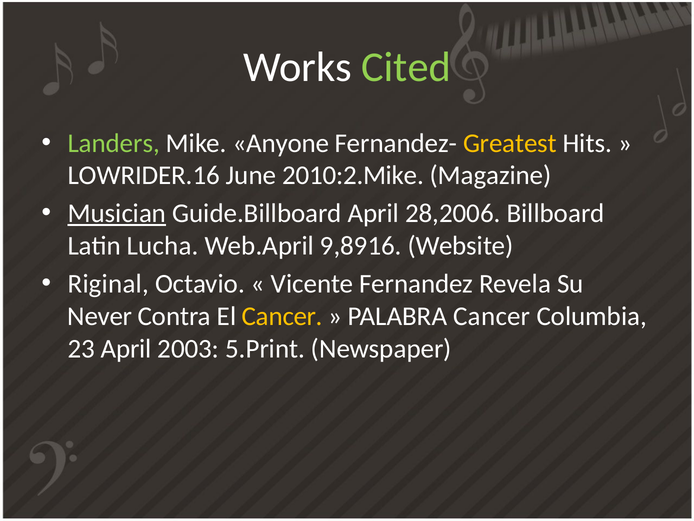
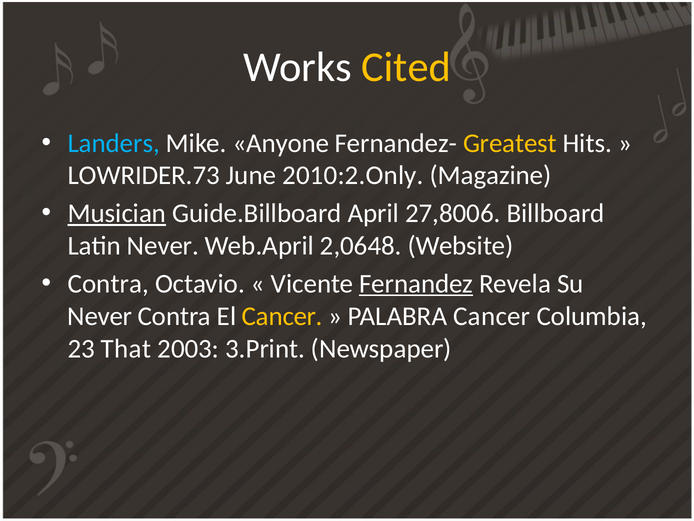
Cited colour: light green -> yellow (406, 67)
Landers colour: light green -> light blue (114, 143)
LOWRIDER.16: LOWRIDER.16 -> LOWRIDER.73 (144, 175)
2010:2.Mike: 2010:2.Mike -> 2010:2.Only (353, 175)
28,2006: 28,2006 -> 27,8006 (453, 213)
Latin Lucha: Lucha -> Never (163, 246)
9,8916: 9,8916 -> 2,0648 (361, 246)
Riginal: Riginal -> Contra (108, 283)
Fernandez underline: none -> present (416, 283)
23 April: April -> That (126, 348)
5.Print: 5.Print -> 3.Print (265, 348)
